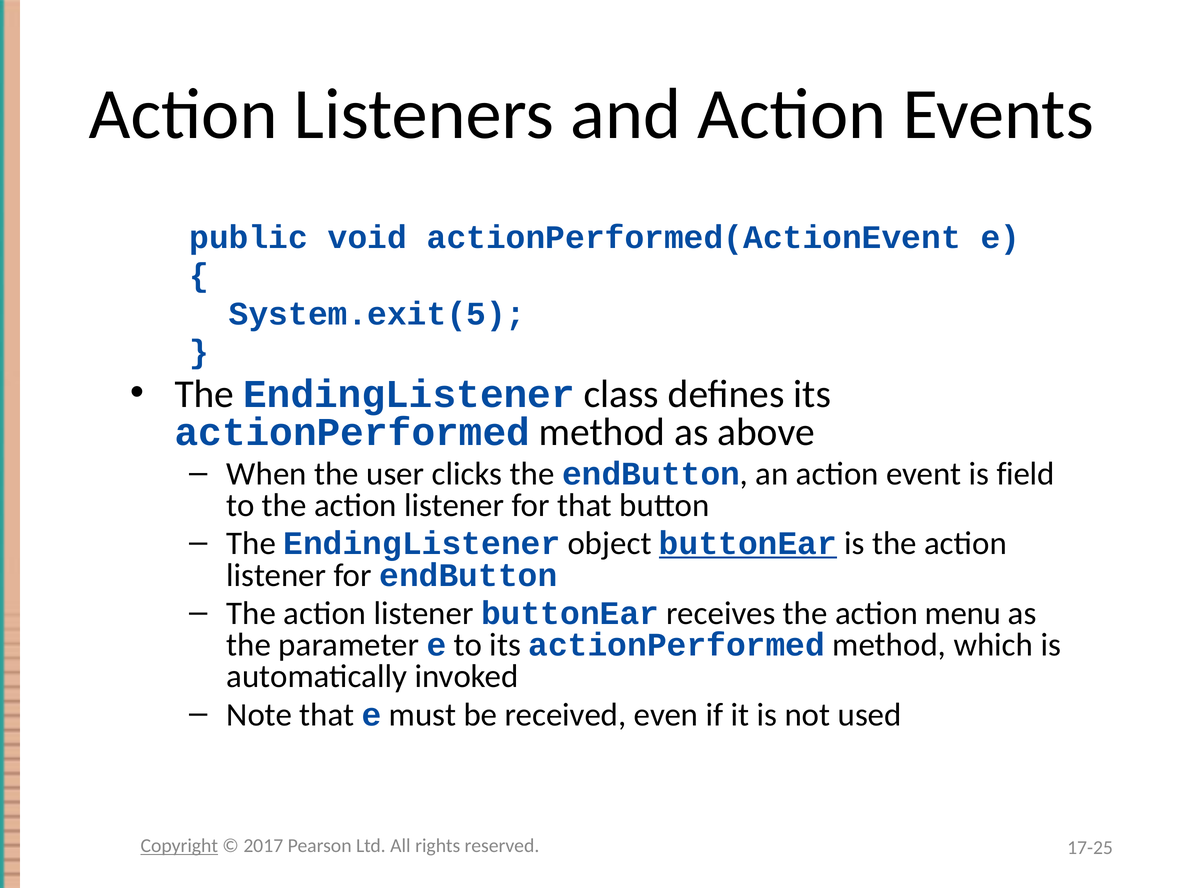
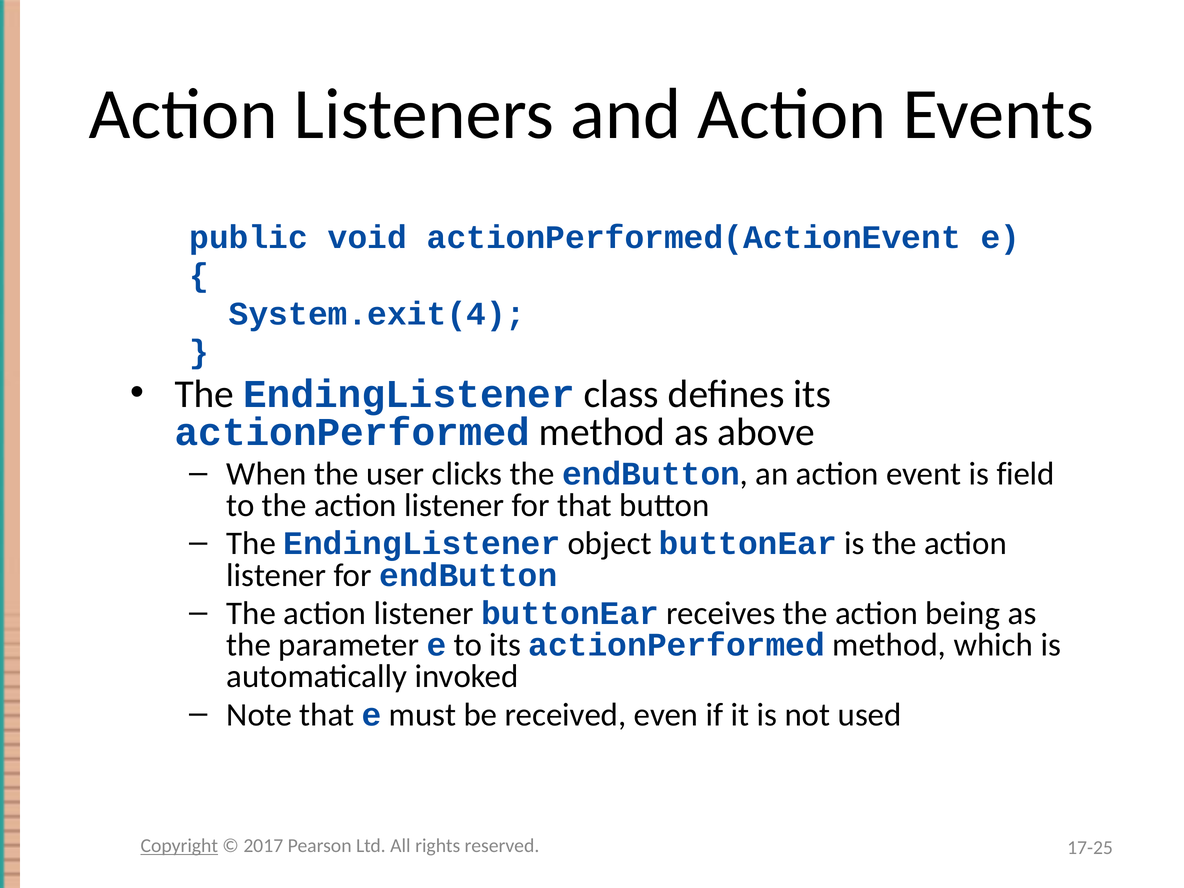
System.exit(5: System.exit(5 -> System.exit(4 (377, 314)
buttonEar underline: present -> none (748, 544)
menu: menu -> being (963, 613)
